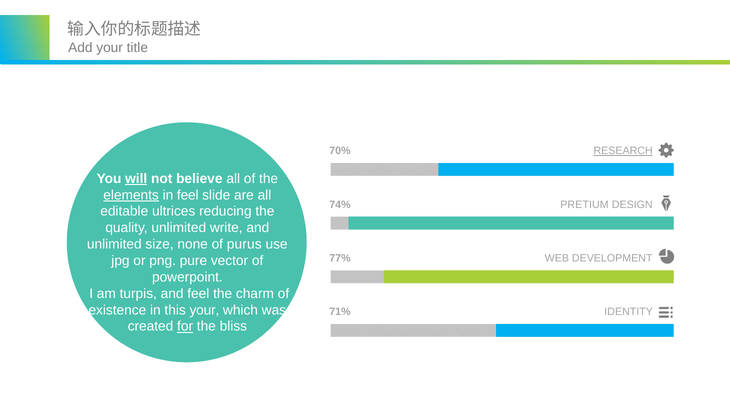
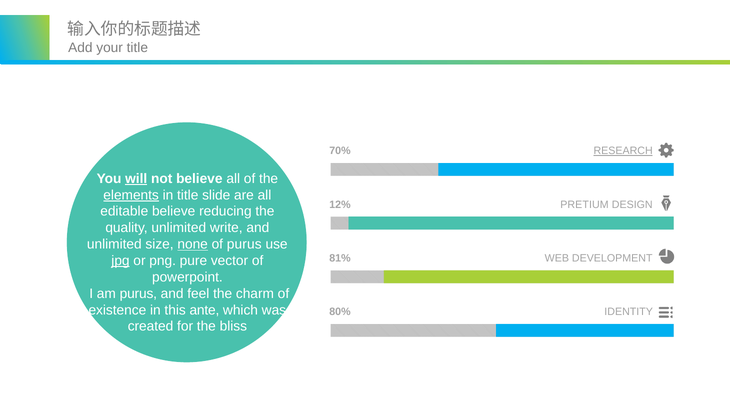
in feel: feel -> title (188, 195)
74%: 74% -> 12% (340, 204)
editable ultrices: ultrices -> believe (174, 211)
none underline: none -> present (193, 244)
77%: 77% -> 81% (340, 258)
jpg underline: none -> present (120, 261)
am turpis: turpis -> purus (138, 293)
this your: your -> ante (204, 310)
71%: 71% -> 80% (340, 312)
for underline: present -> none (185, 326)
